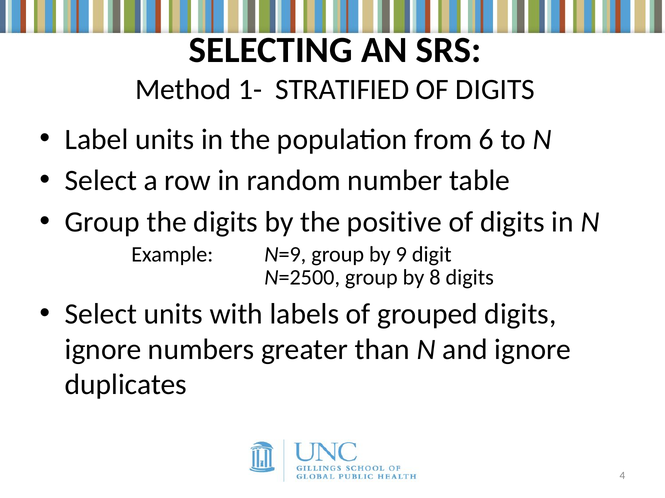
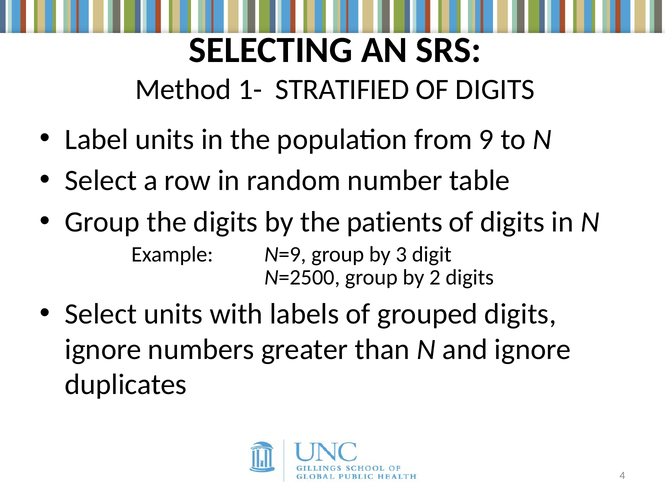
6: 6 -> 9 (486, 140)
positive: positive -> patients (395, 222)
9: 9 -> 3 (401, 255)
8: 8 -> 2 (435, 278)
